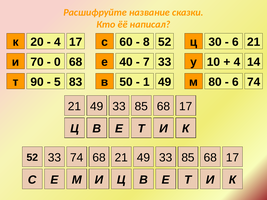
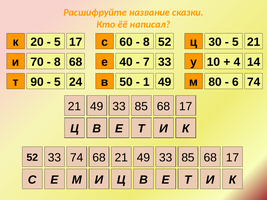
4: 4 -> 5 (57, 42)
6: 6 -> 5 (235, 42)
0: 0 -> 8 (57, 62)
83: 83 -> 24 (76, 82)
